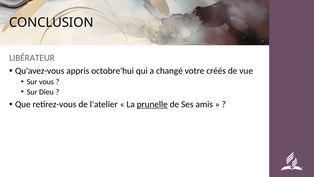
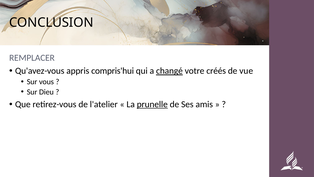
LIBÉRATEUR: LIBÉRATEUR -> REMPLACER (32, 58)
octobre'hui: octobre'hui -> compris'hui (113, 71)
changé underline: none -> present (169, 71)
